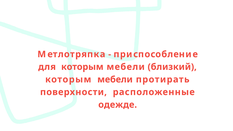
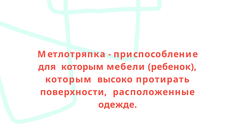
близкий: близкий -> ребенок (172, 67)
мебели: мебели -> высоко (115, 80)
